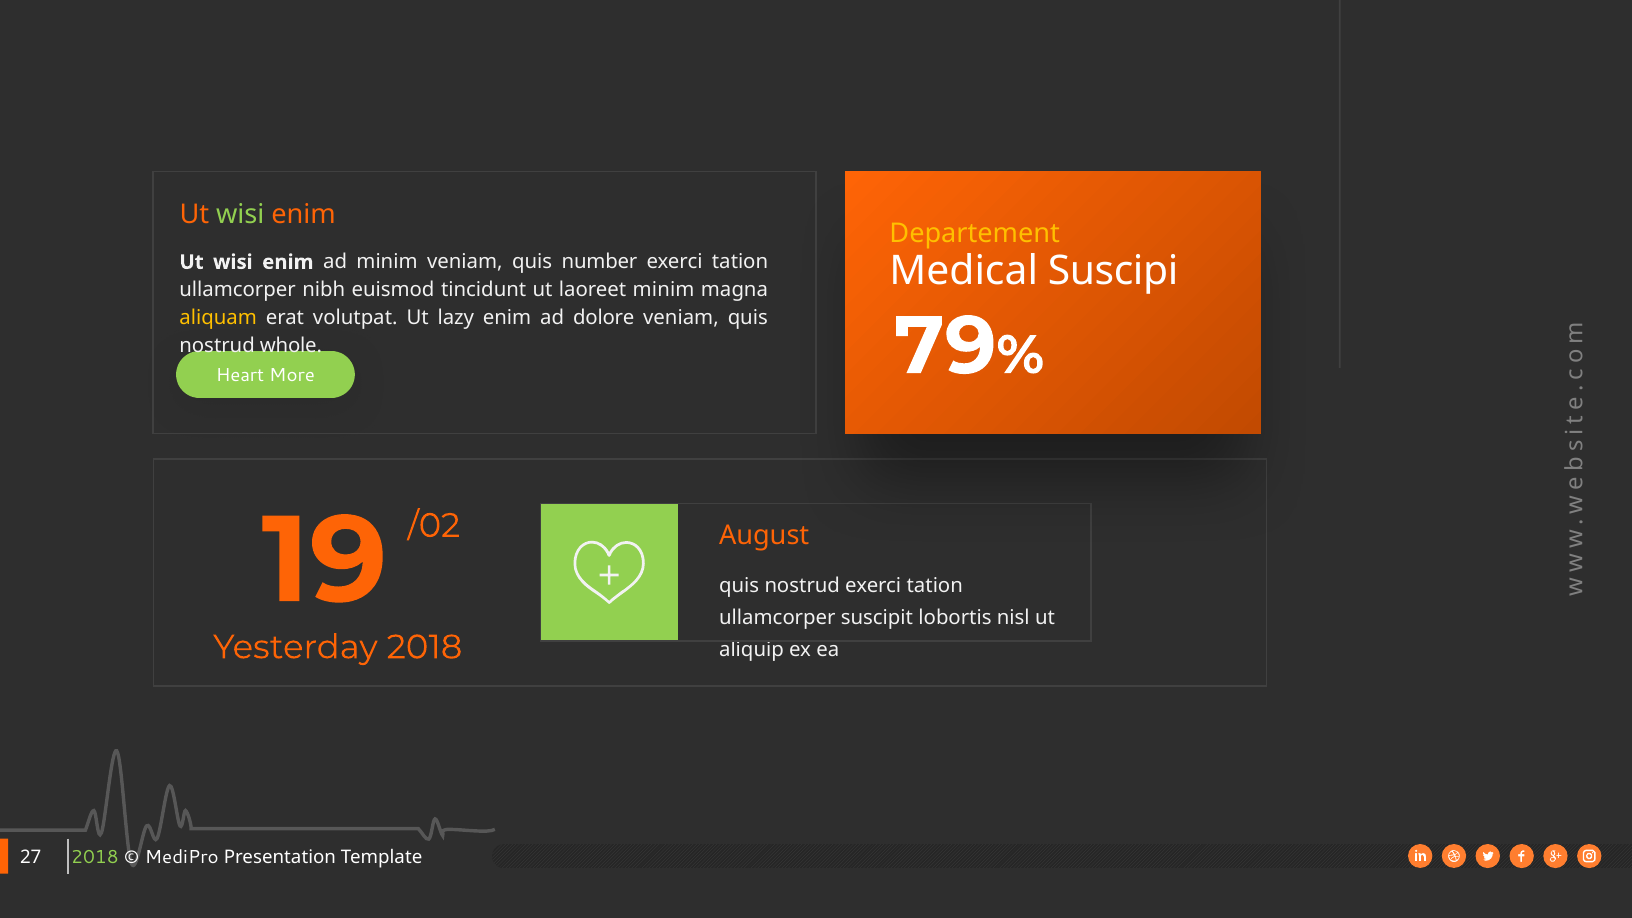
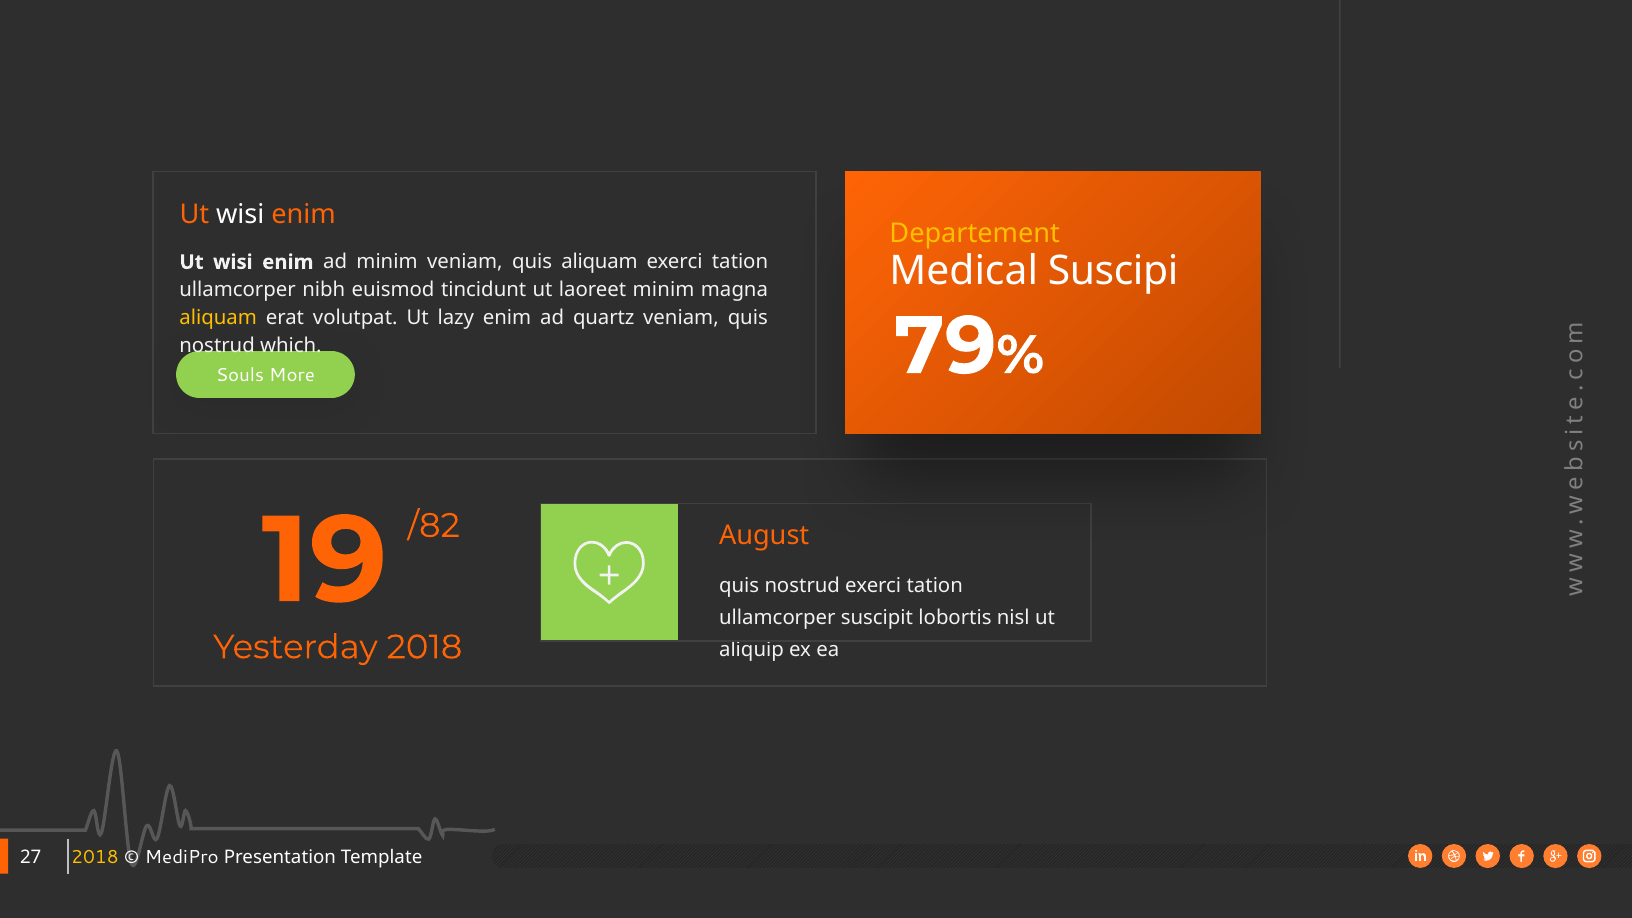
wisi colour: light green -> white (240, 215)
quis number: number -> aliquam (599, 262)
dolore: dolore -> quartz (604, 318)
whole: whole -> which (291, 346)
Heart: Heart -> Souls (240, 376)
/02: /02 -> /82 (434, 526)
2018 colour: light green -> yellow (95, 857)
